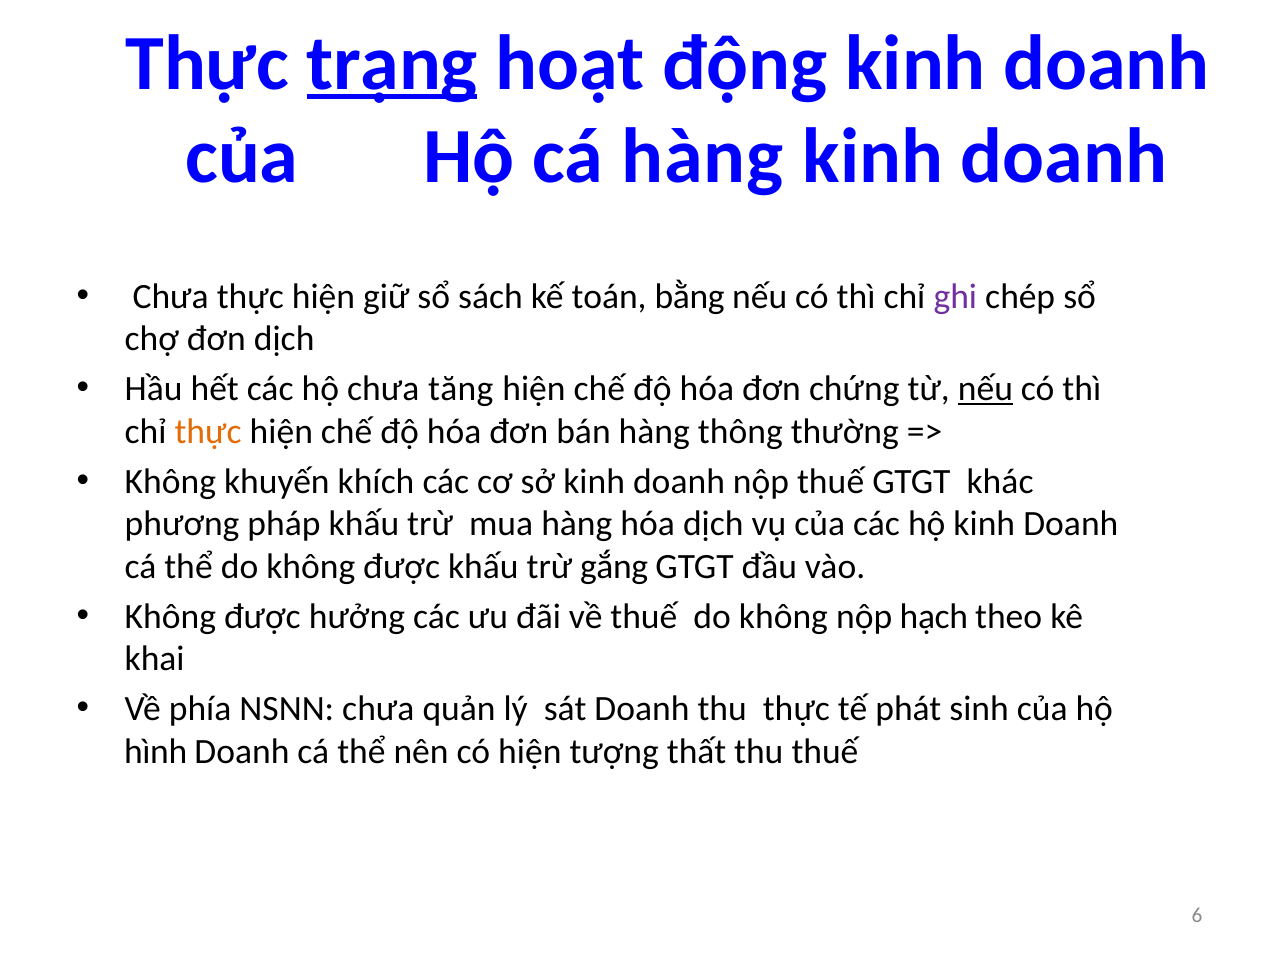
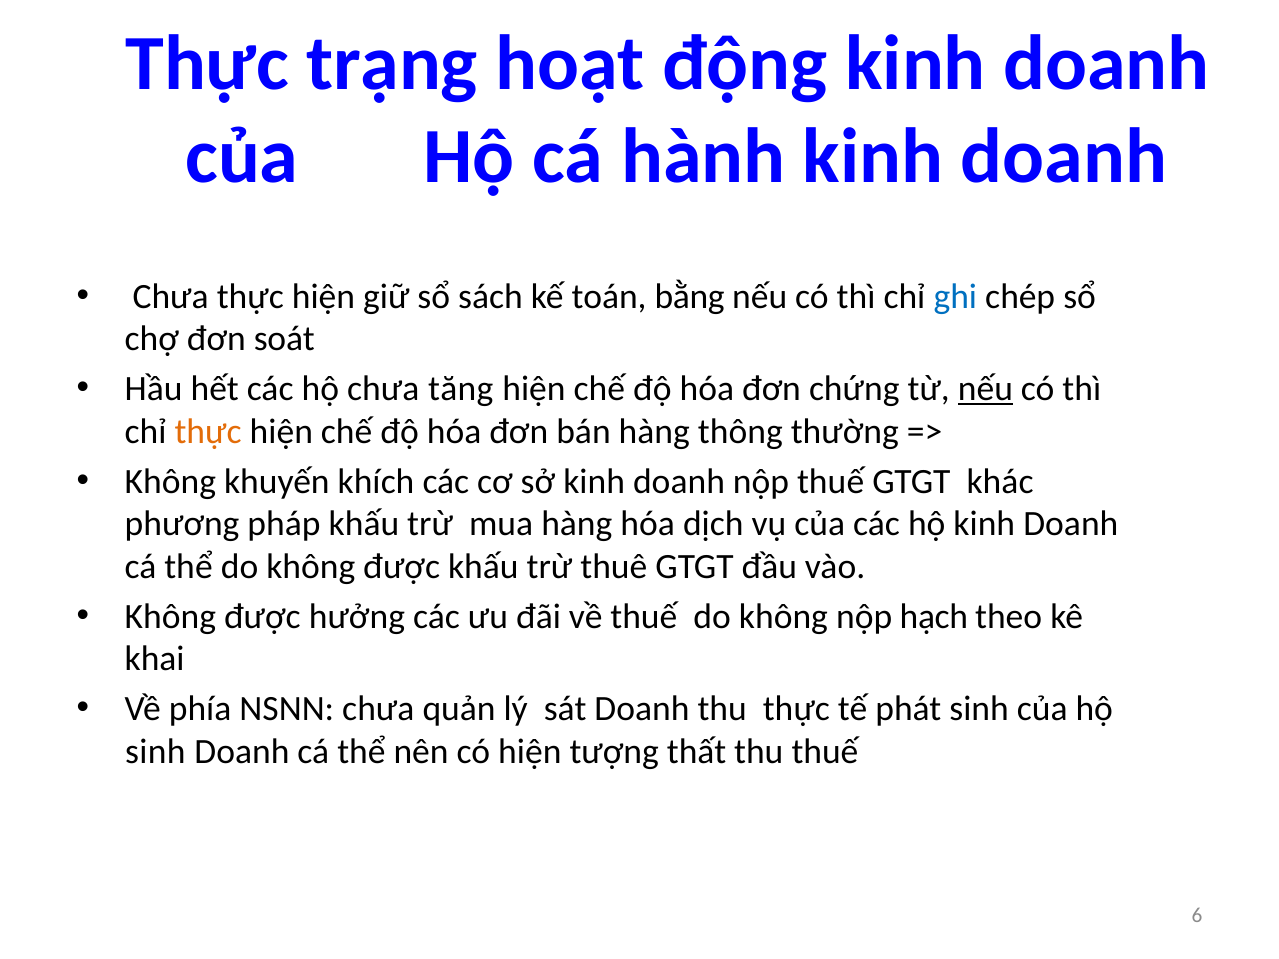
trạng underline: present -> none (392, 63)
cá hàng: hàng -> hành (703, 157)
ghi colour: purple -> blue (955, 297)
đơn dịch: dịch -> soát (284, 339)
gắng: gắng -> thuê (614, 567)
hình: hình -> sinh (155, 752)
